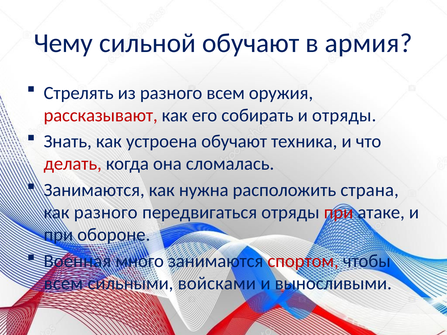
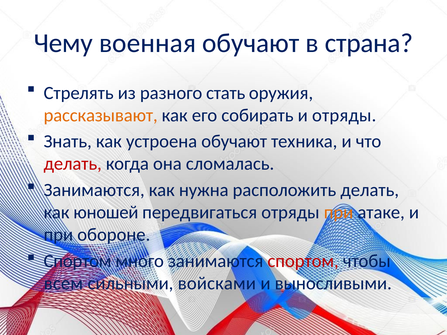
сильной: сильной -> военная (148, 43)
армия: армия -> страна (369, 43)
разного всем: всем -> стать (226, 93)
рассказывают colour: red -> orange (101, 115)
расположить страна: страна -> делать (370, 190)
как разного: разного -> юношей (106, 213)
при colour: red -> orange (339, 213)
Военная: Военная -> Спортом (78, 261)
